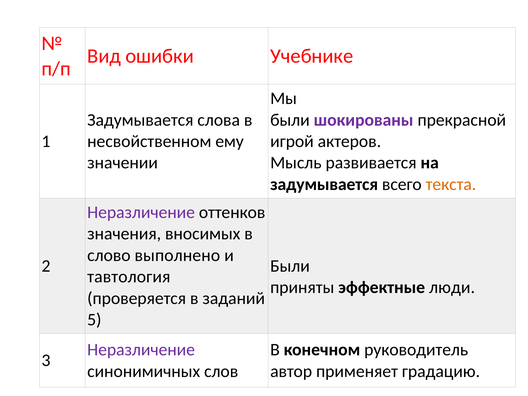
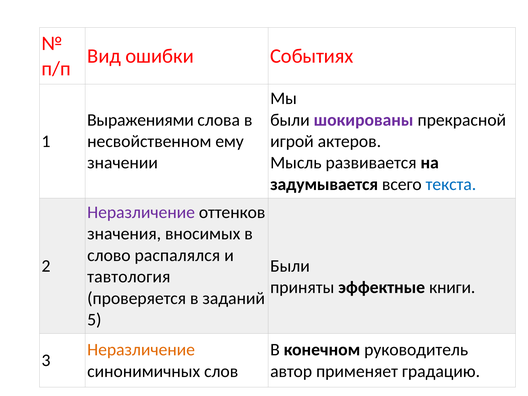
Учебнике: Учебнике -> Событиях (312, 56)
Задумывается: Задумывается -> Выражениями (140, 120)
текста colour: orange -> blue (451, 184)
выполнено: выполнено -> распалялся (177, 255)
люди: люди -> книги (452, 288)
Неразличение colour: purple -> orange (141, 350)
